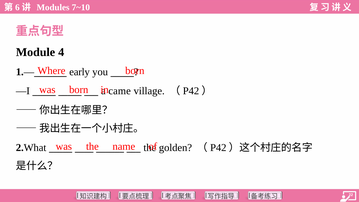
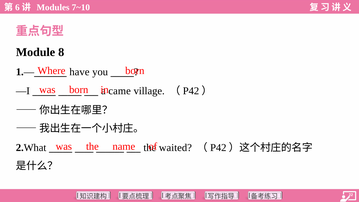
4: 4 -> 8 (61, 52)
early: early -> have (79, 72)
golden: golden -> waited (175, 148)
